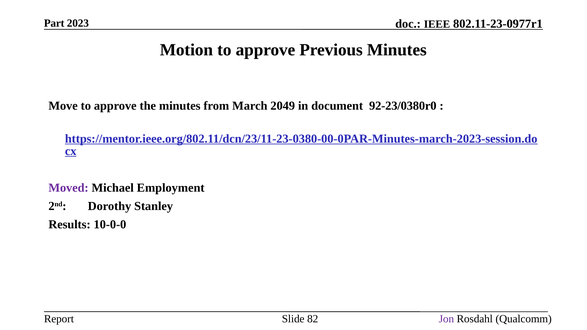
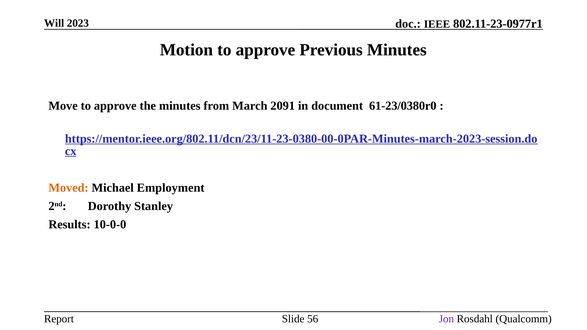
Part: Part -> Will (54, 23)
2049: 2049 -> 2091 (283, 106)
92-23/0380r0: 92-23/0380r0 -> 61-23/0380r0 (403, 106)
Moved colour: purple -> orange (69, 188)
82: 82 -> 56 (313, 319)
